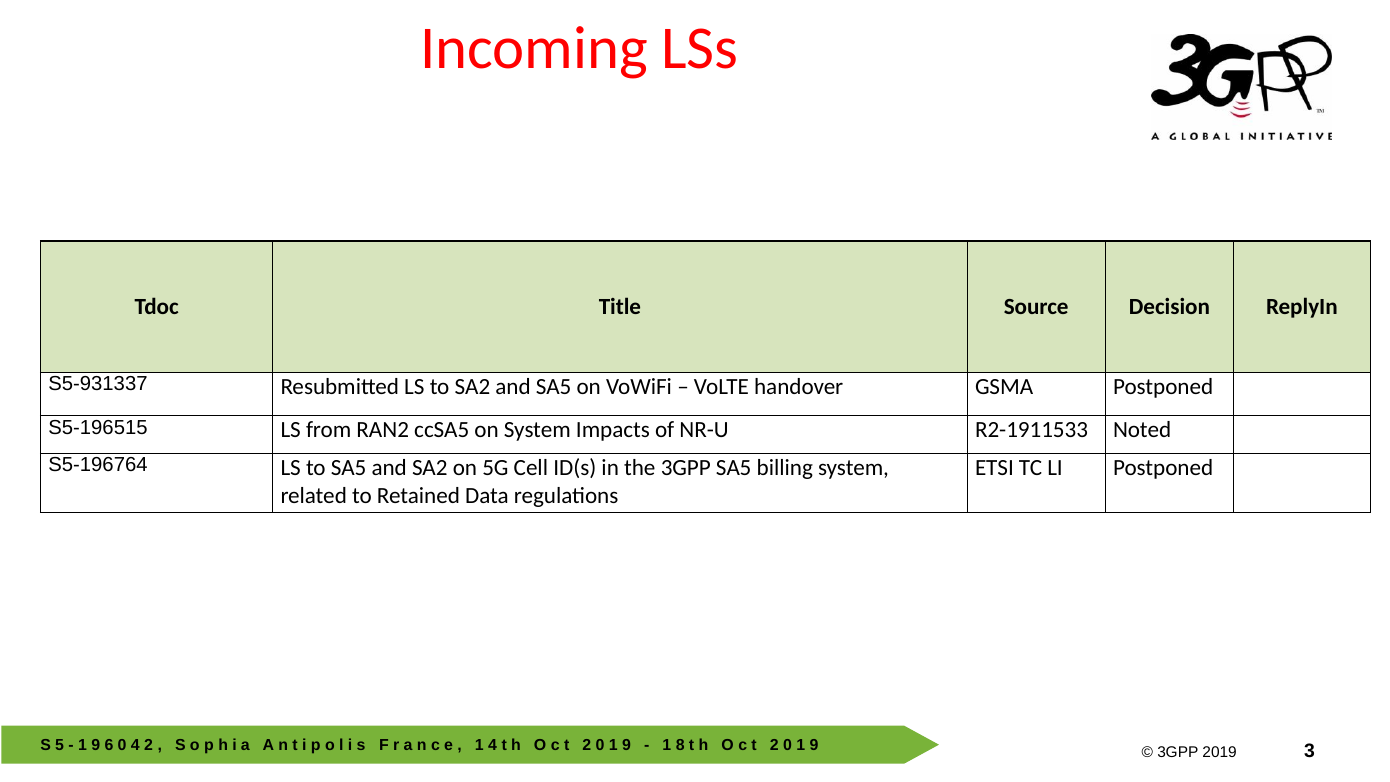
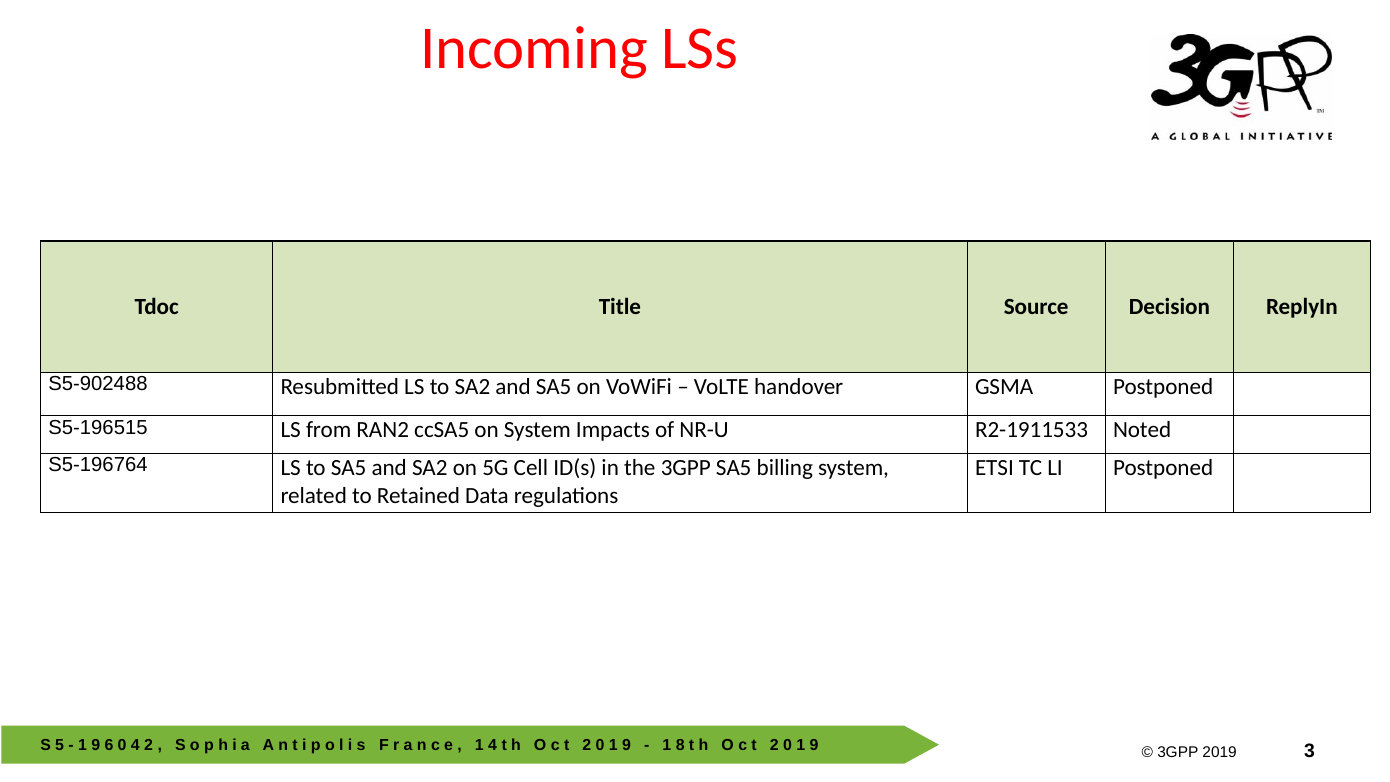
S5-931337: S5-931337 -> S5-902488 (98, 384)
